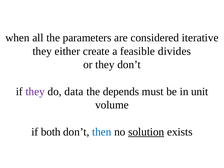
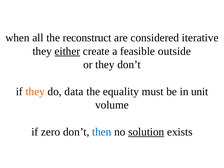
parameters: parameters -> reconstruct (87, 38)
either underline: none -> present (67, 51)
divides: divides -> outside (174, 51)
they colour: purple -> orange (35, 91)
depends: depends -> equality (121, 91)
both: both -> zero (51, 132)
